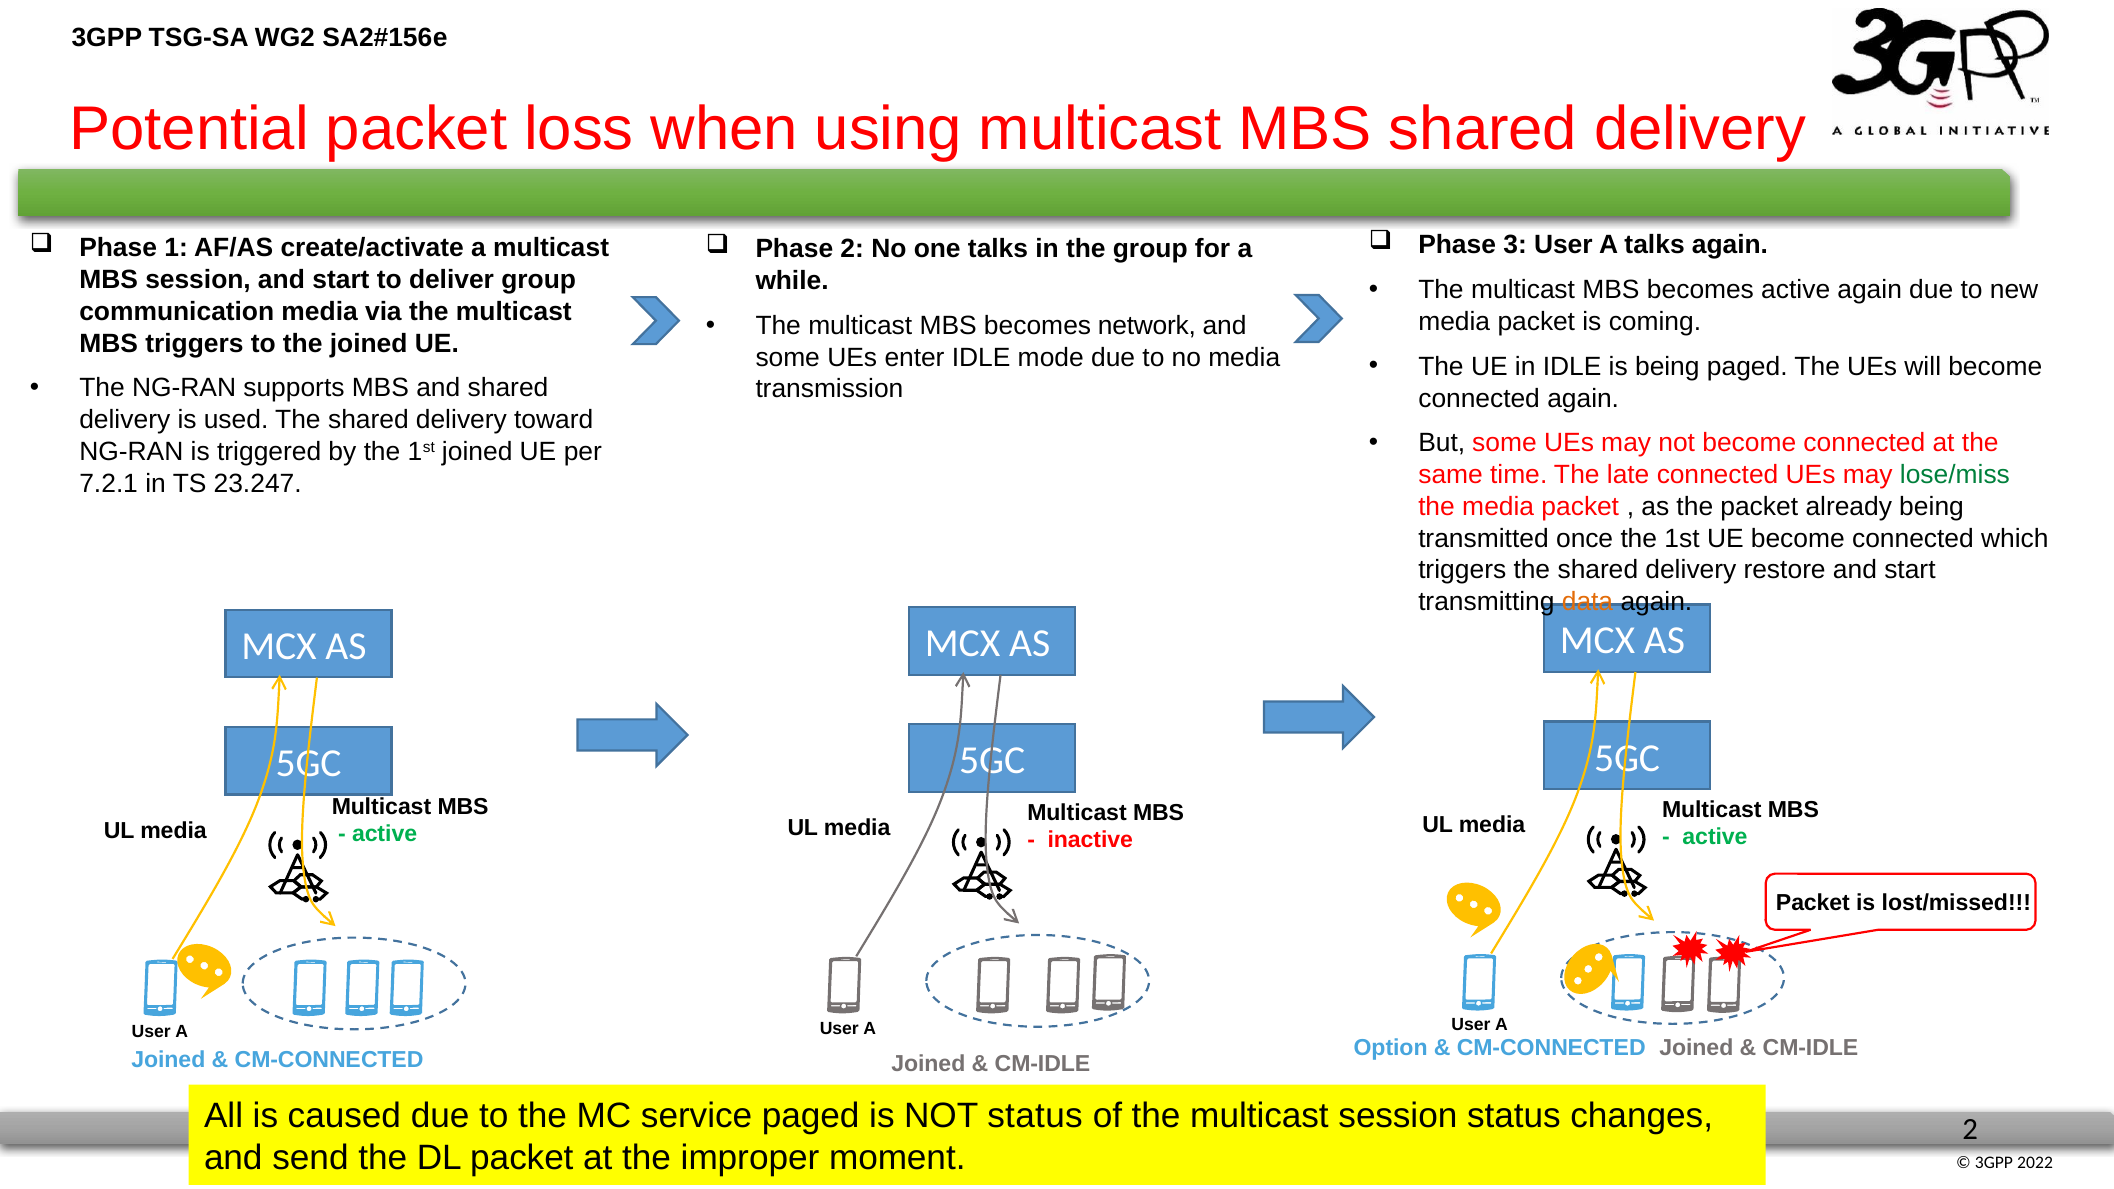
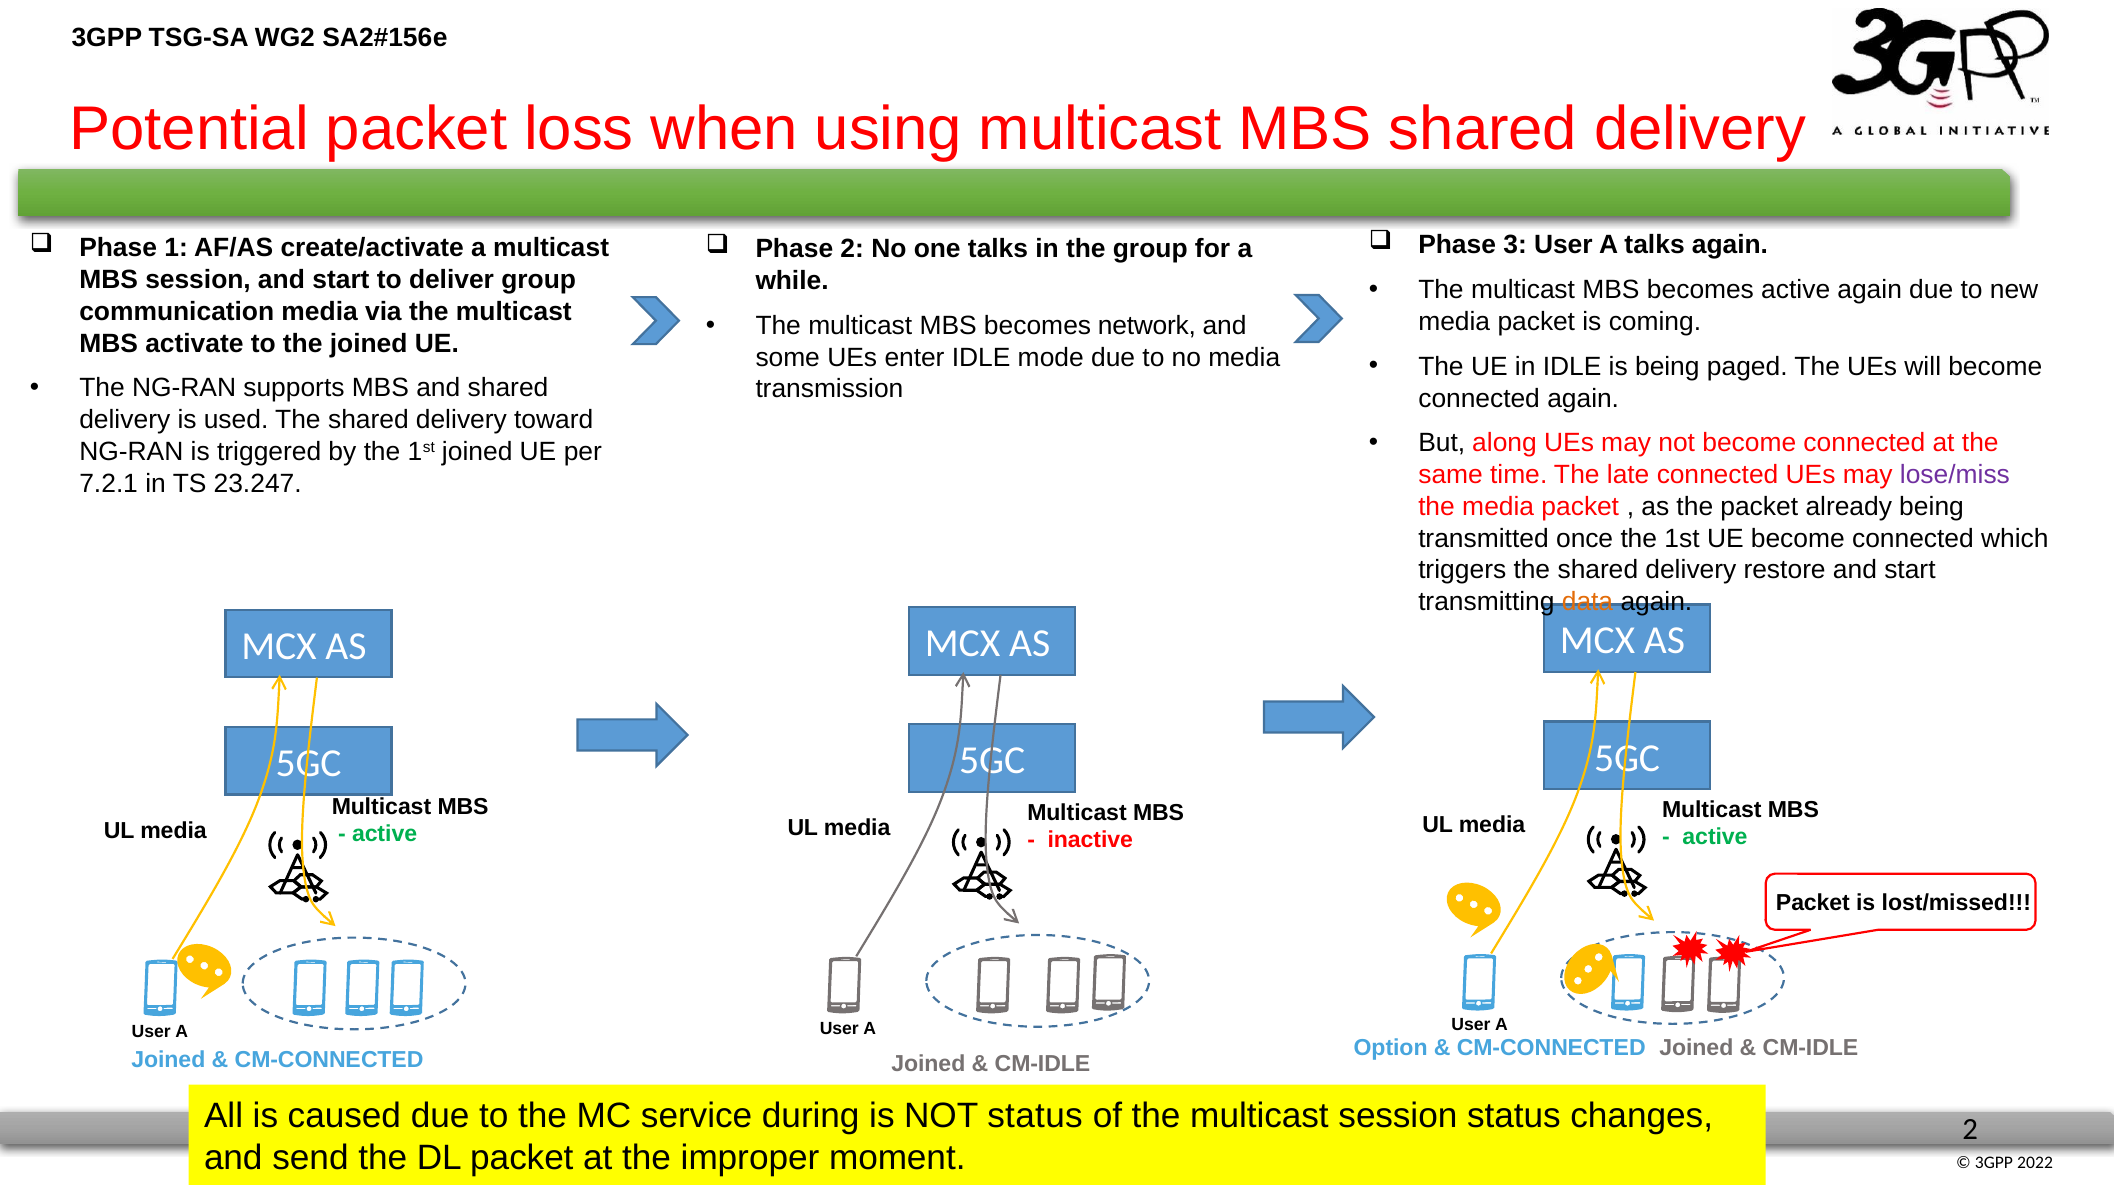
MBS triggers: triggers -> activate (194, 343)
But some: some -> along (1505, 443)
lose/miss colour: green -> purple (1955, 475)
service paged: paged -> during (811, 1116)
